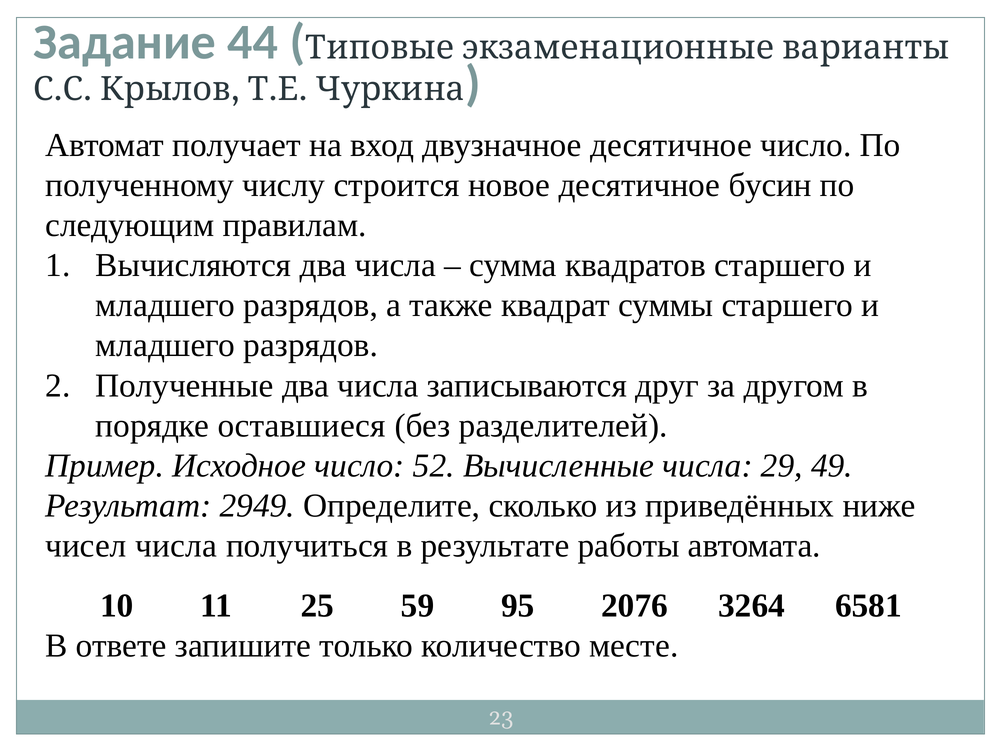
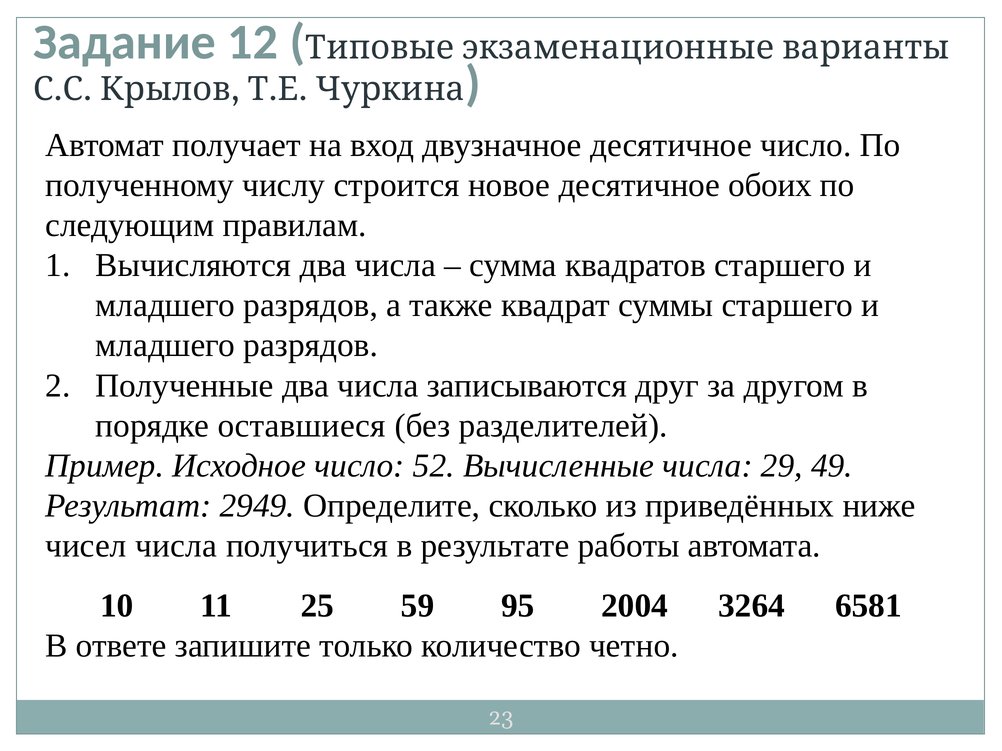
44: 44 -> 12 (253, 42)
бусин: бусин -> обоих (770, 185)
2076: 2076 -> 2004 (635, 606)
месте: месте -> четно (634, 646)
